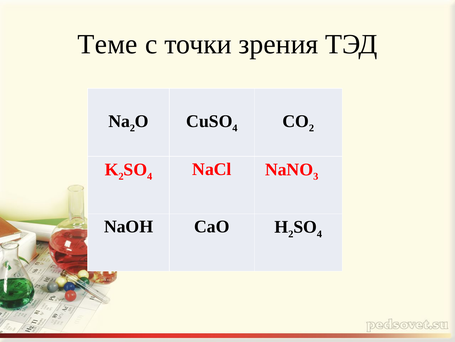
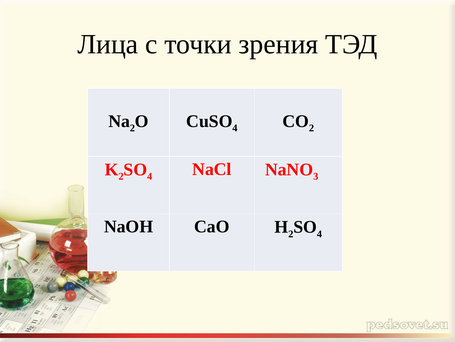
Теме: Теме -> Лица (108, 44)
